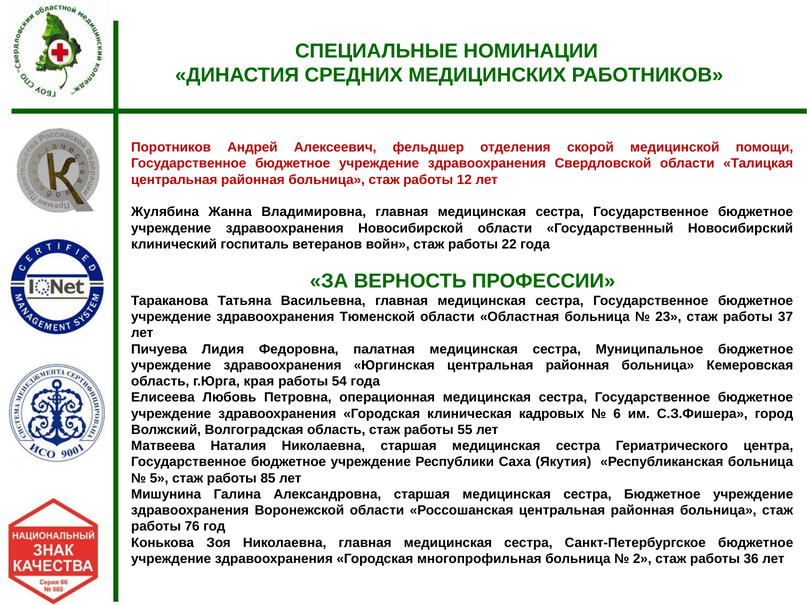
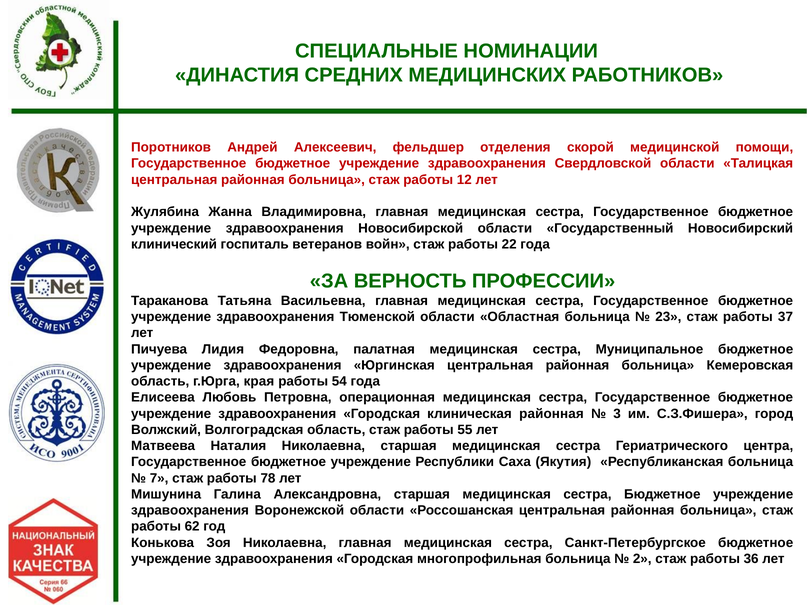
клиническая кадровых: кадровых -> районная (551, 414)
6: 6 -> 3 (617, 414)
5: 5 -> 7 (159, 478)
85: 85 -> 78 (268, 478)
76: 76 -> 62 (192, 527)
